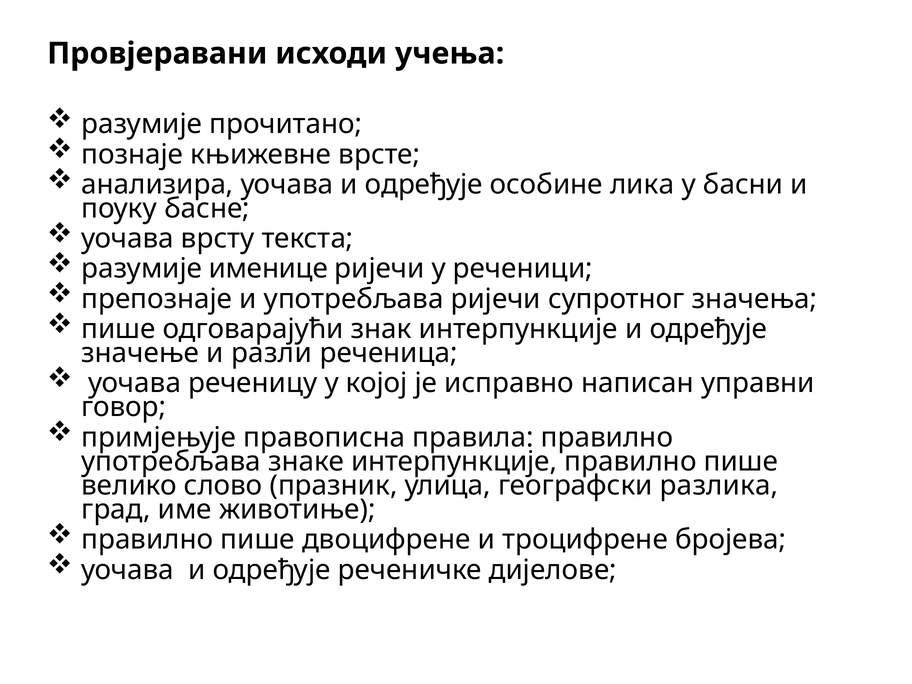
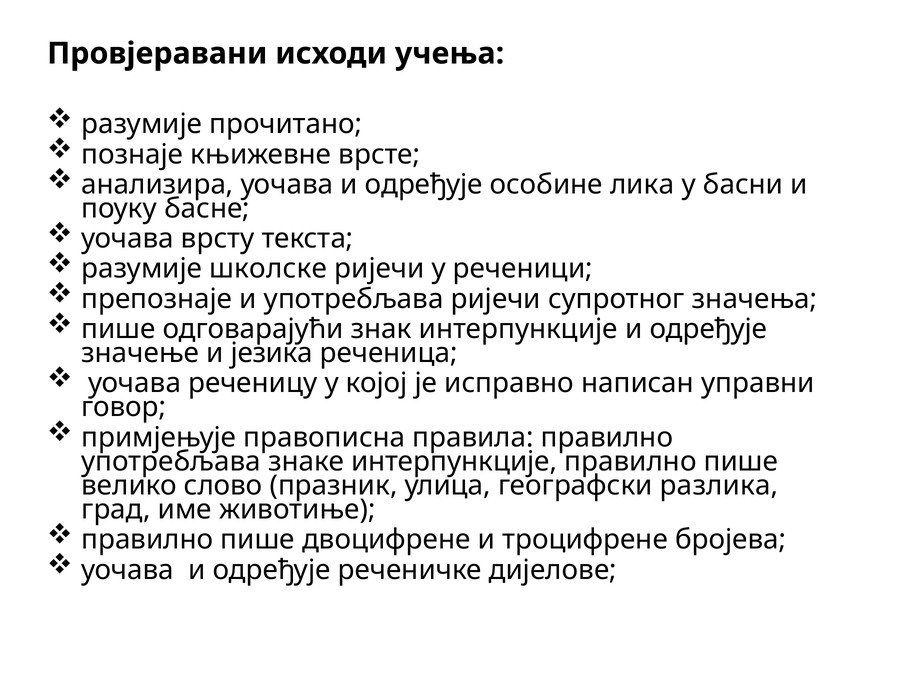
именице: именице -> школске (268, 269)
разли: разли -> језика (272, 353)
